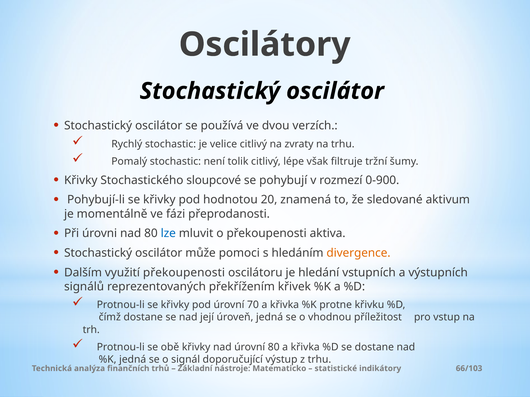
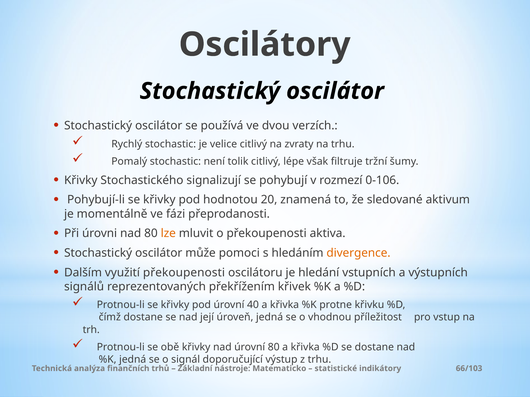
sloupcové: sloupcové -> signalizují (214, 180)
0-900: 0-900 -> 0-106 (382, 180)
lze colour: blue -> orange (168, 234)
70: 70 -> 40 (253, 305)
